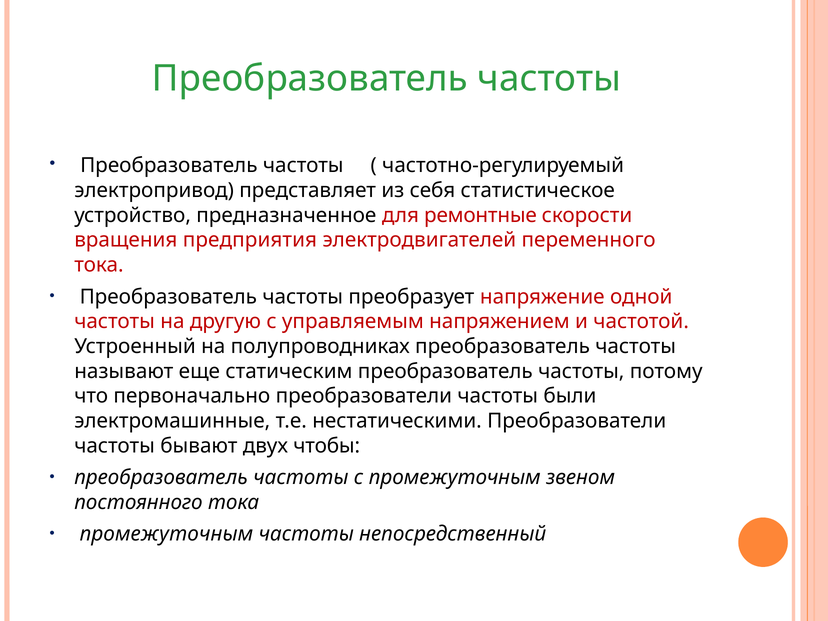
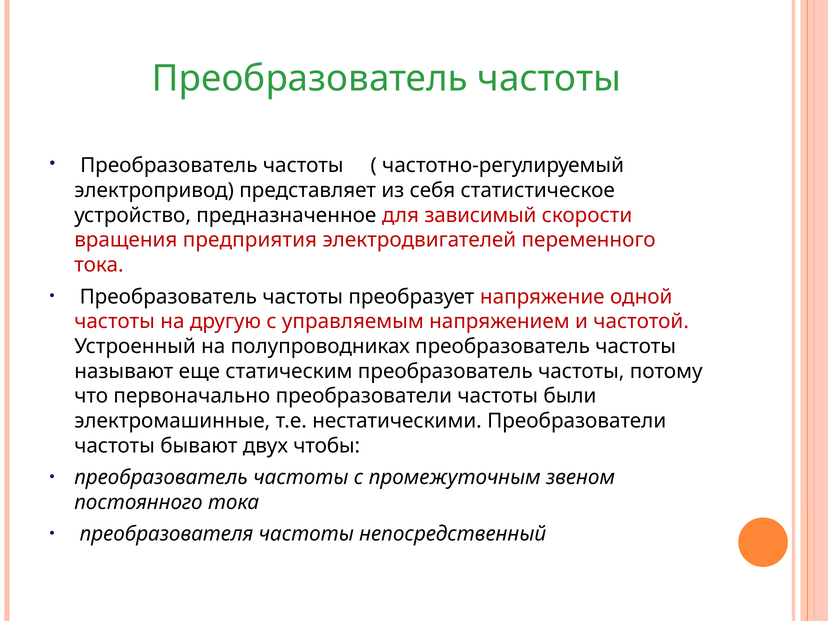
ремонтные: ремонтные -> зависимый (480, 215)
промежуточным: промежуточным -> преобразователя (166, 534)
